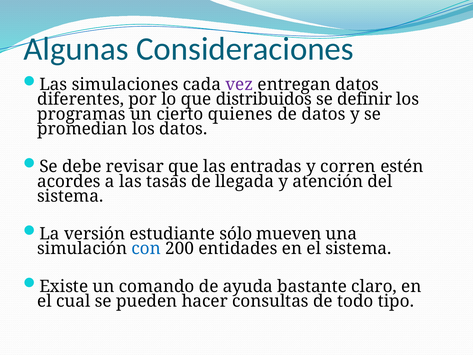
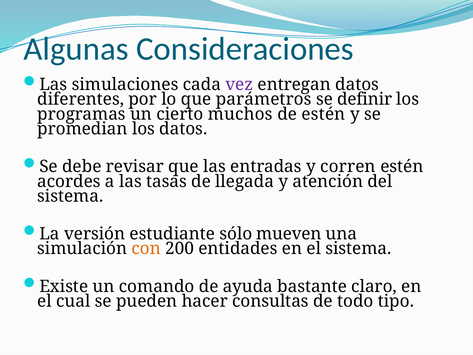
distribuidos: distribuidos -> parámetros (264, 99)
quienes: quienes -> muchos (240, 114)
de datos: datos -> estén (323, 114)
con colour: blue -> orange (146, 248)
